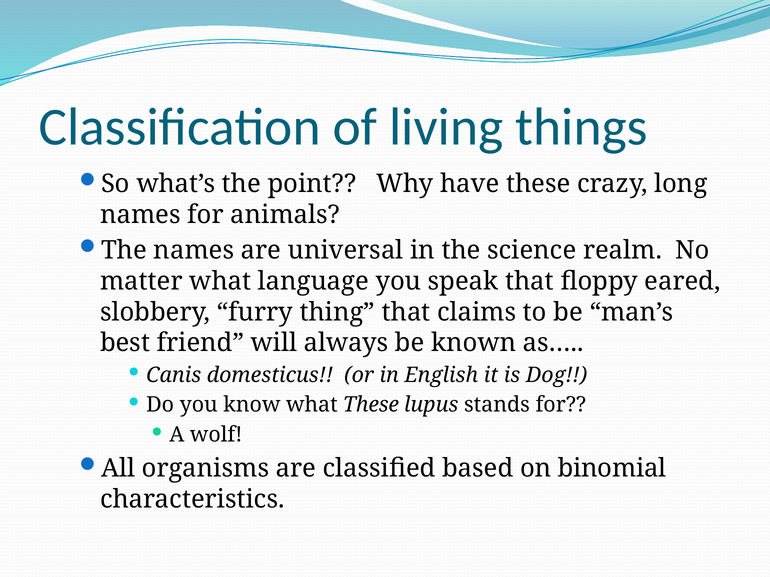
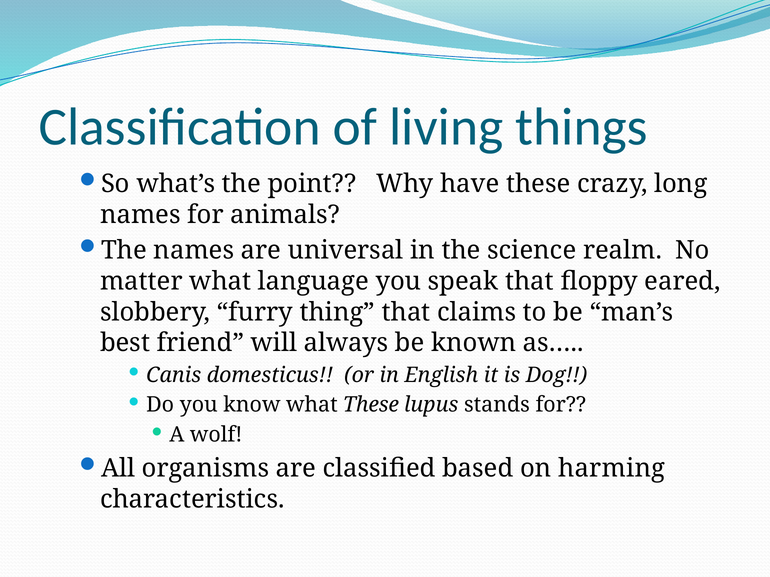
binomial: binomial -> harming (612, 469)
